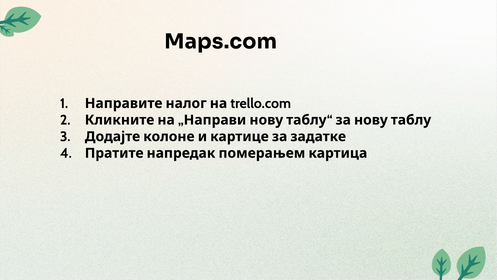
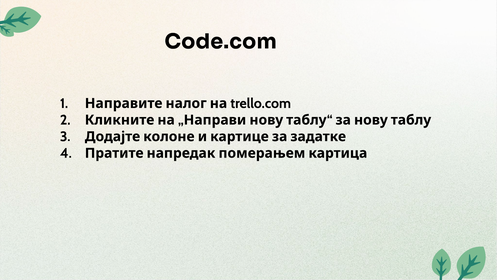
Maps.com: Maps.com -> Code.com (221, 42)
